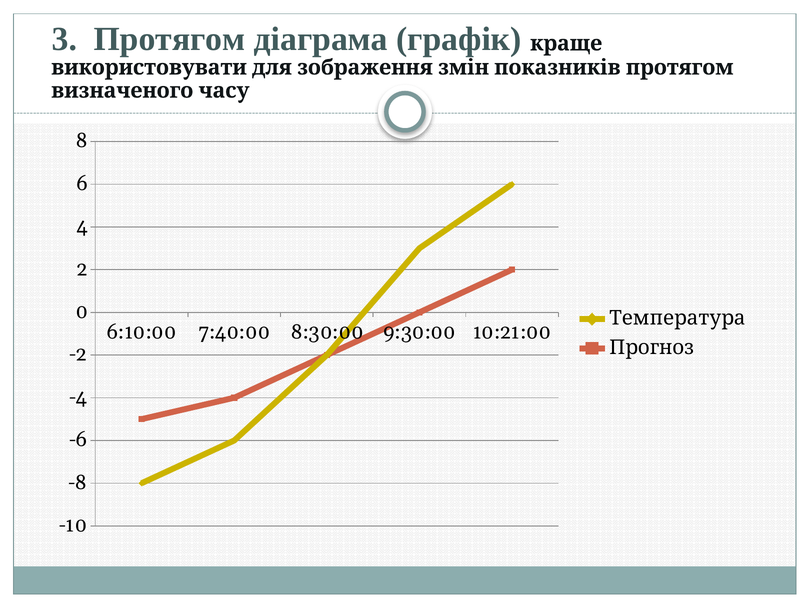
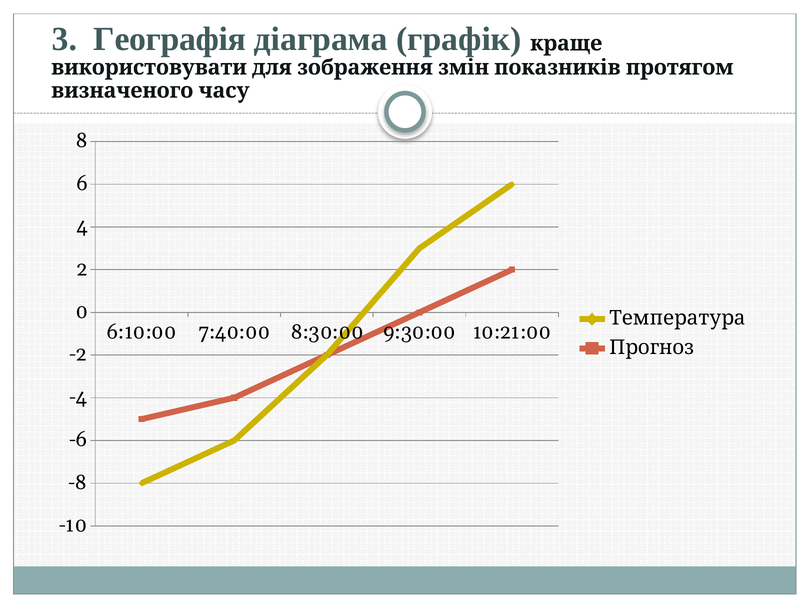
3 Протягом: Протягом -> Географія (170, 39)
